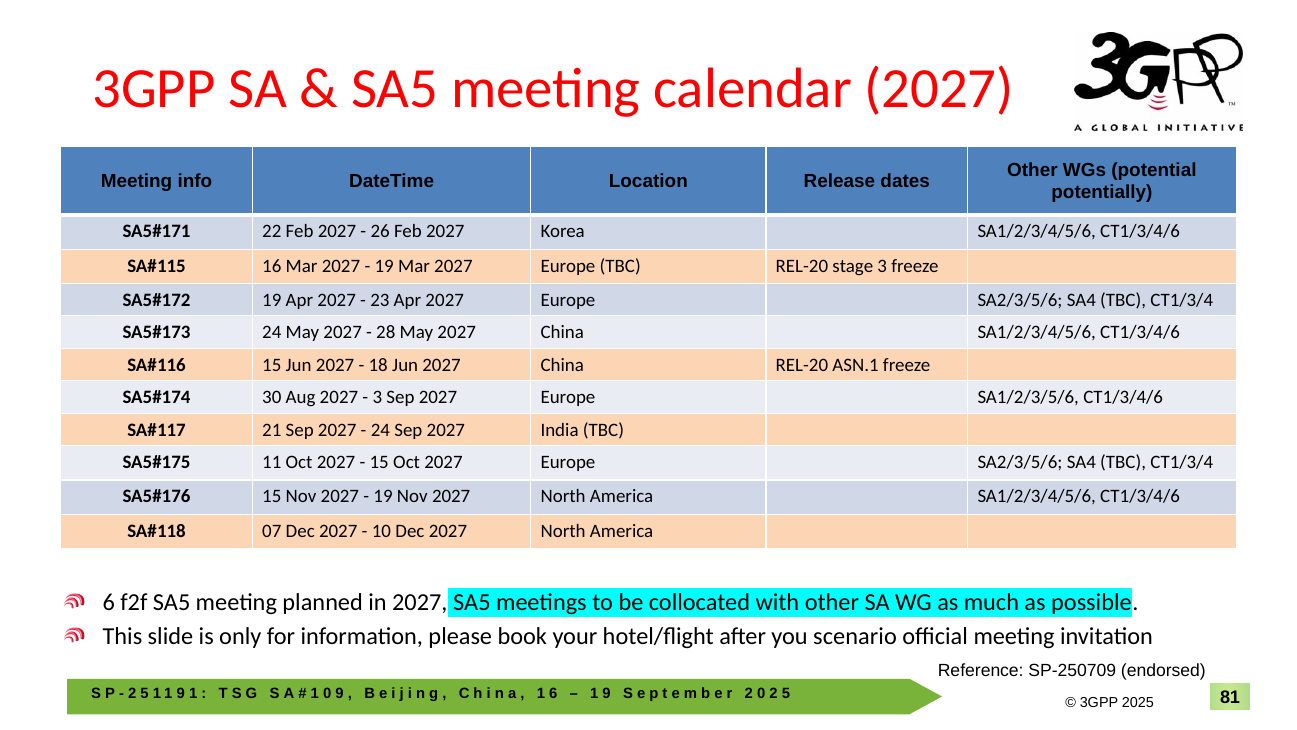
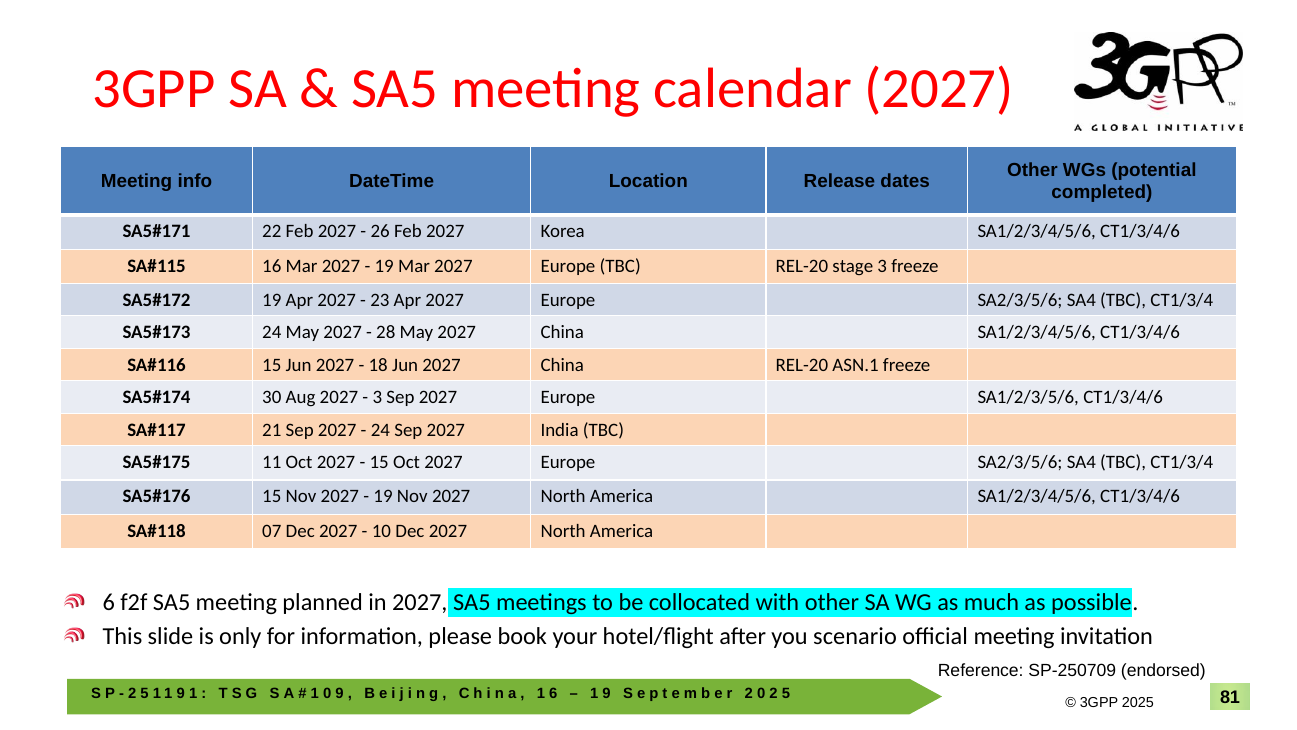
potentially: potentially -> completed (1102, 192)
